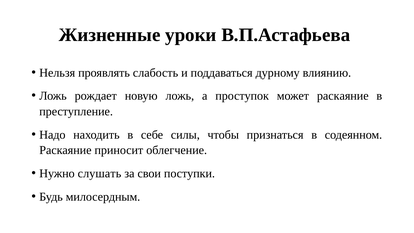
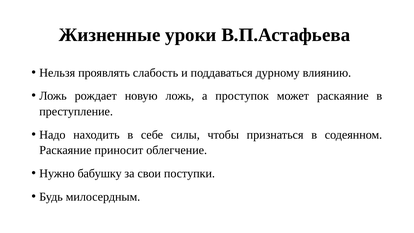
слушать: слушать -> бабушку (100, 173)
